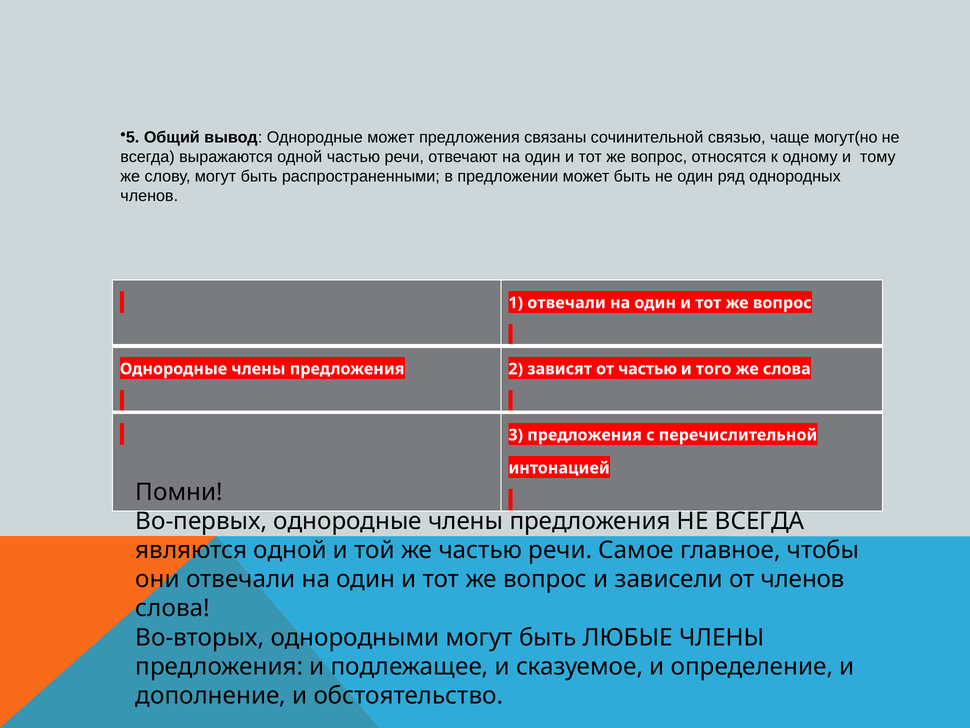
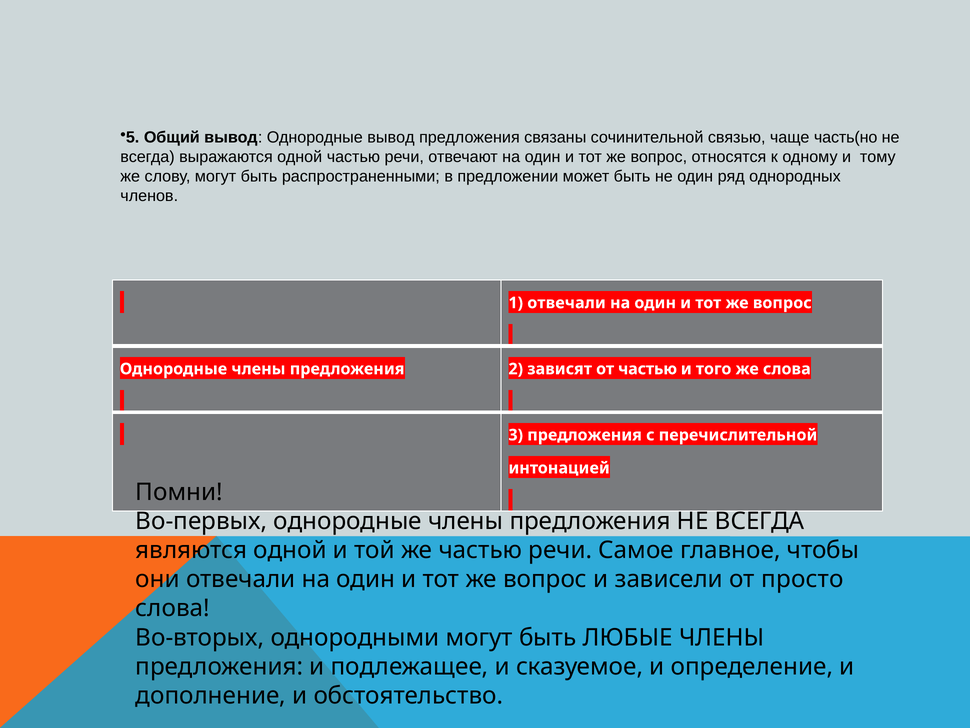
Однородные может: может -> вывод (391, 137)
могут(но: могут(но -> часть(но (846, 137)
от членов: членов -> просто (802, 579)
